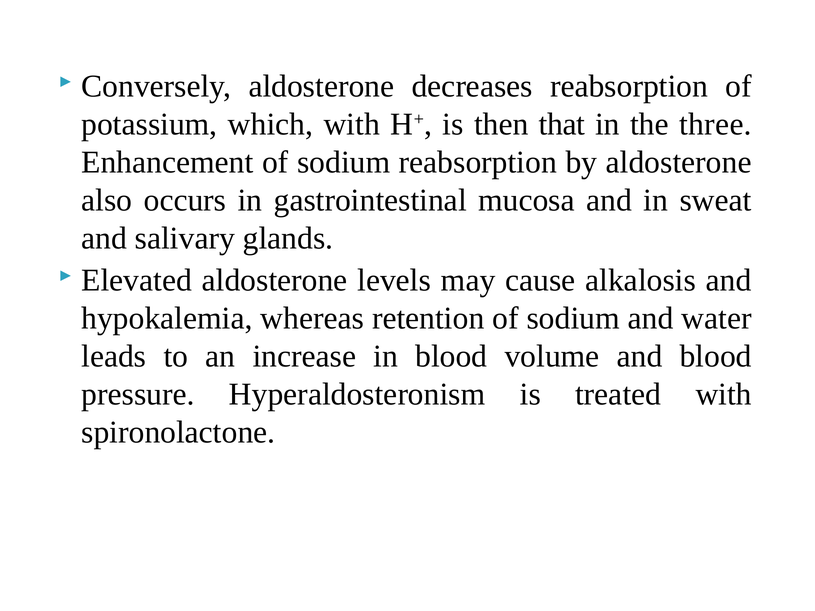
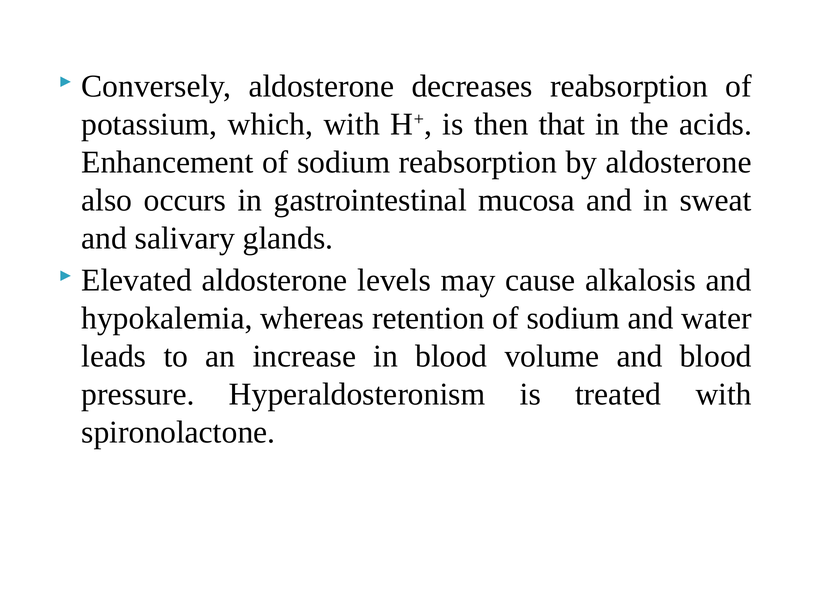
three: three -> acids (716, 124)
